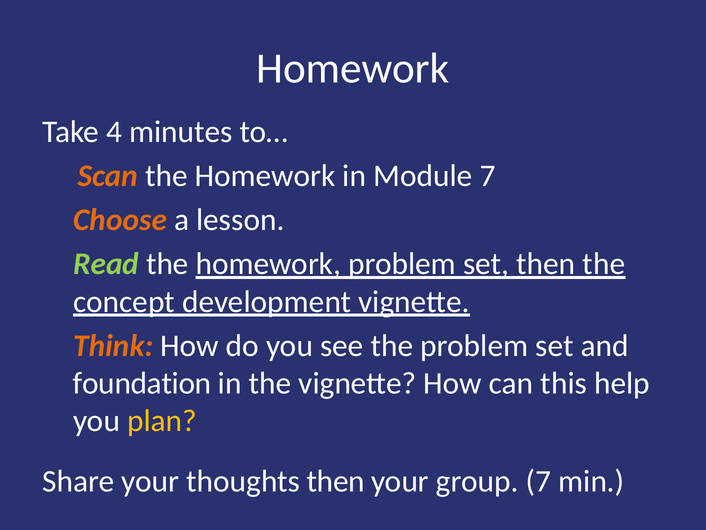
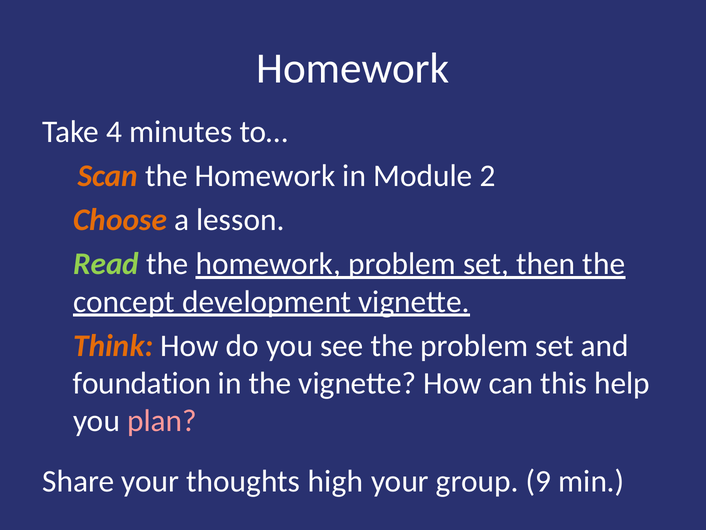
Module 7: 7 -> 2 (487, 176)
plan colour: yellow -> pink (162, 421)
thoughts then: then -> high (335, 481)
group 7: 7 -> 9 (538, 481)
